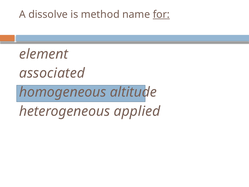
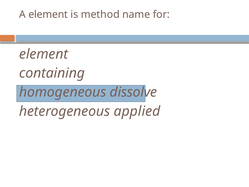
A dissolve: dissolve -> element (48, 14)
for underline: present -> none (161, 14)
associated: associated -> containing (52, 73)
altitude: altitude -> dissolve (133, 92)
